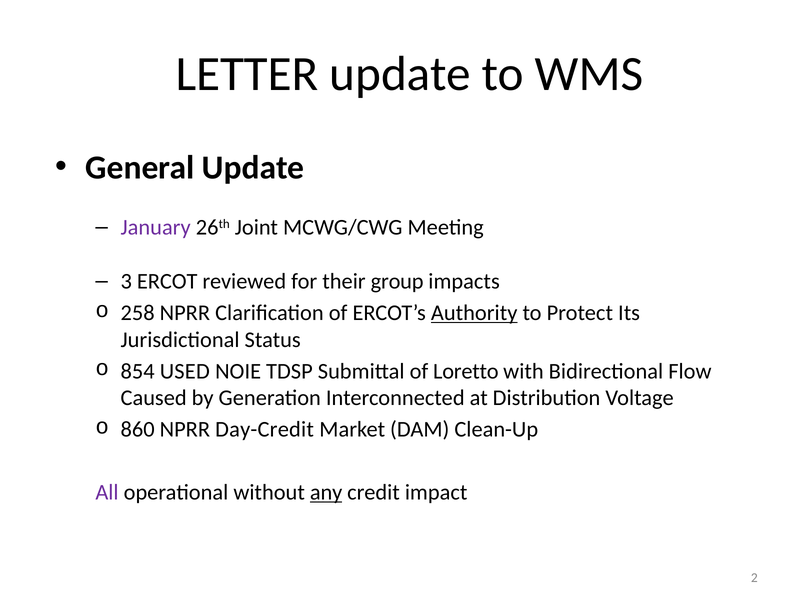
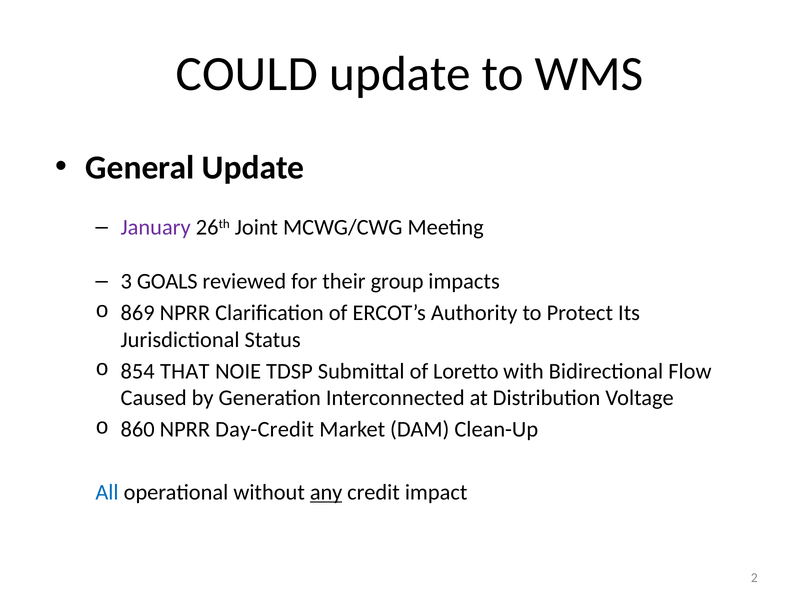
LETTER: LETTER -> COULD (247, 74)
ERCOT: ERCOT -> GOALS (167, 281)
258: 258 -> 869 (138, 313)
Authority underline: present -> none (474, 313)
USED: USED -> THAT (185, 371)
All colour: purple -> blue (107, 492)
